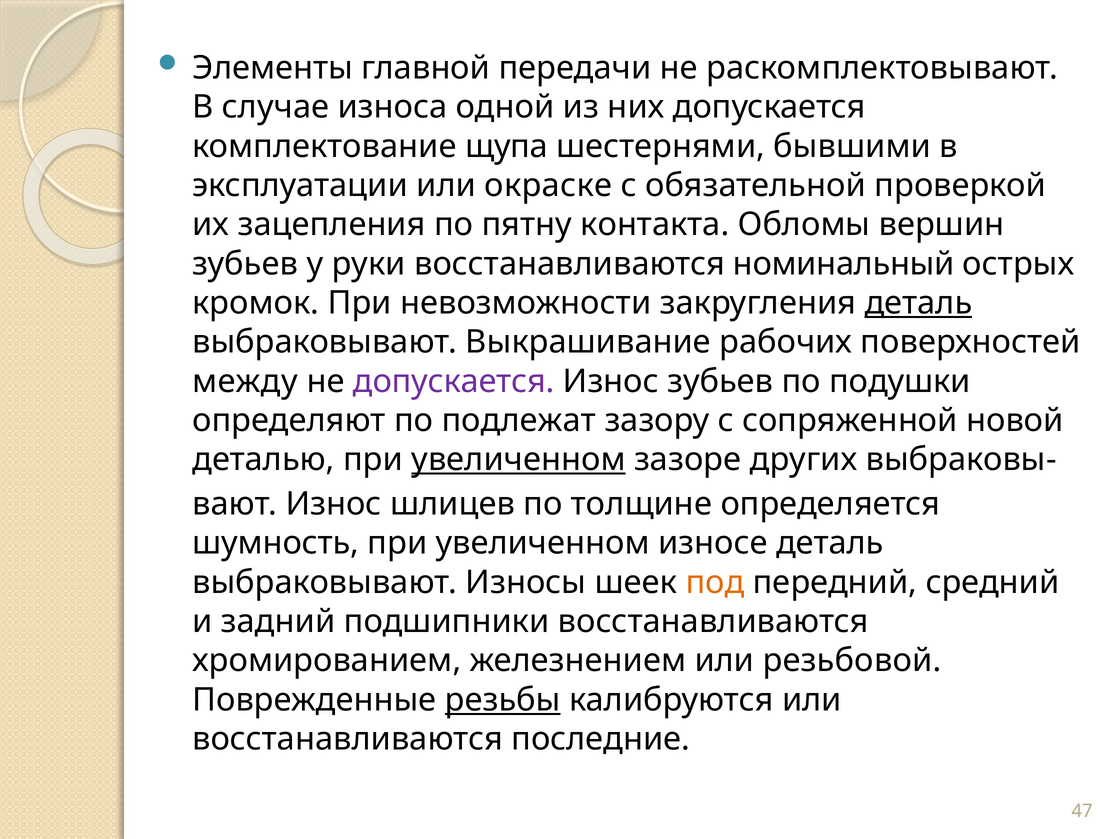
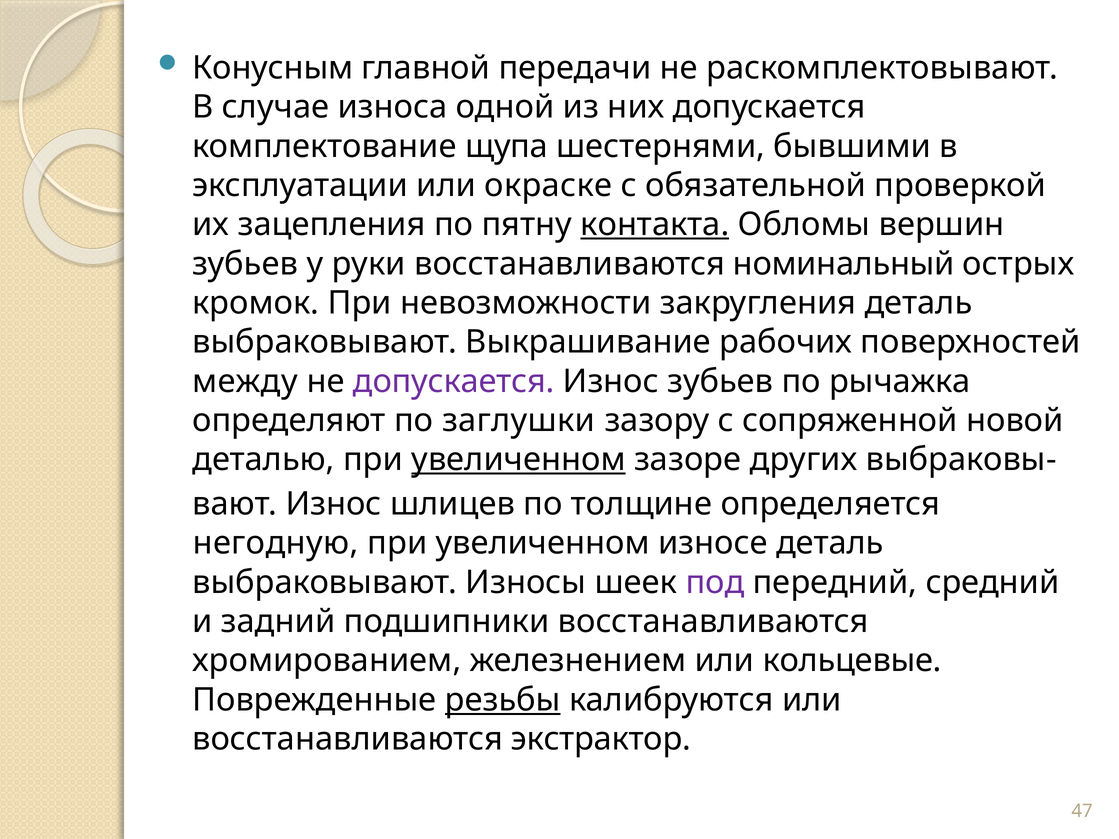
Элементы: Элементы -> Конусным (273, 68)
контакта underline: none -> present (655, 225)
деталь underline: present -> none (918, 303)
подушки: подушки -> рычажка (900, 381)
подлежат: подлежат -> заглушки (519, 421)
шумность: шумность -> негодную (275, 543)
под colour: orange -> purple (715, 582)
резьбовой: резьбовой -> кольцевые (852, 661)
последние: последние -> экстрактор (601, 739)
